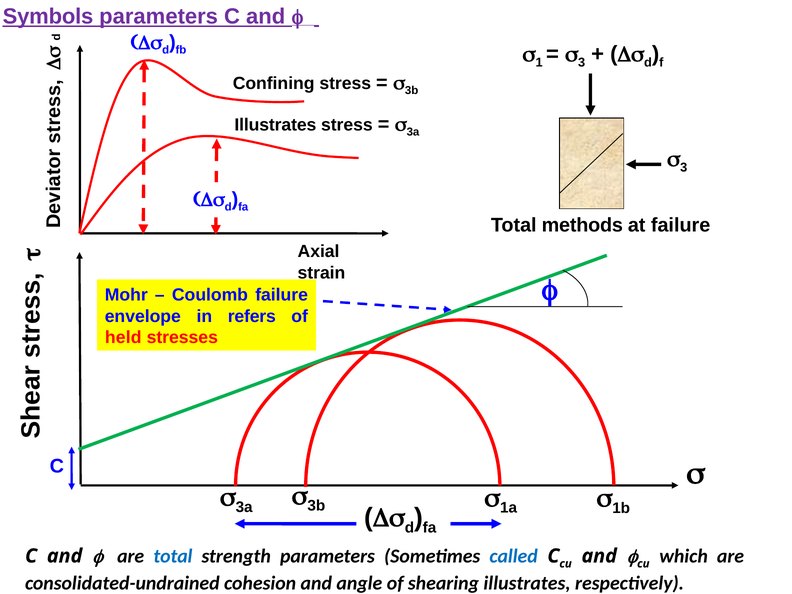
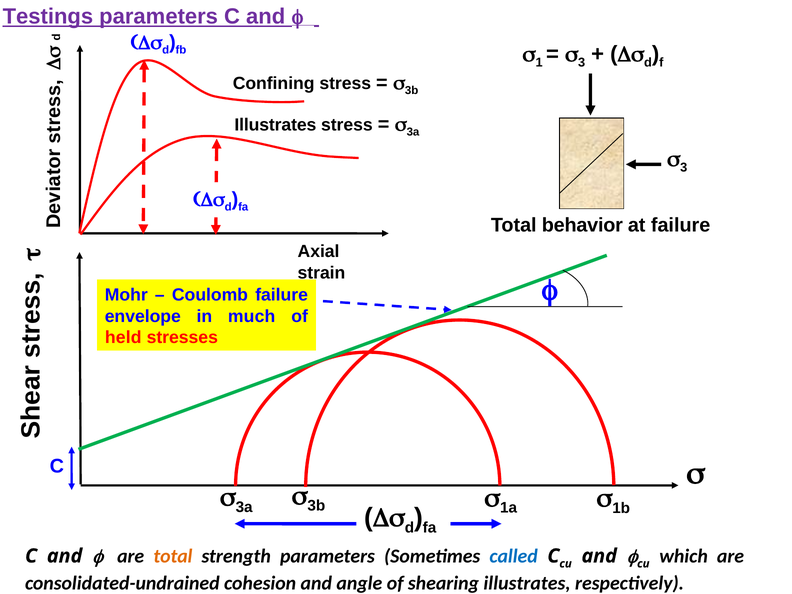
Symbols: Symbols -> Testings (48, 16)
methods: methods -> behavior (582, 225)
refers: refers -> much (252, 316)
total colour: blue -> orange (173, 556)
